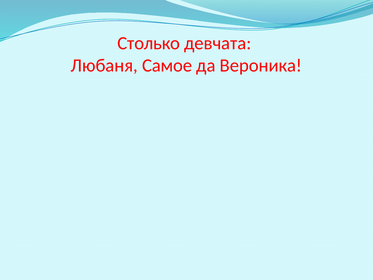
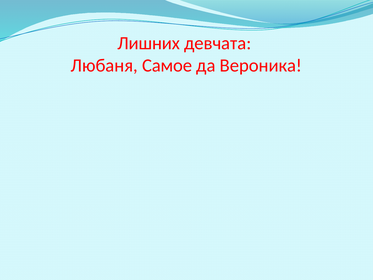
Столько: Столько -> Лишних (149, 43)
